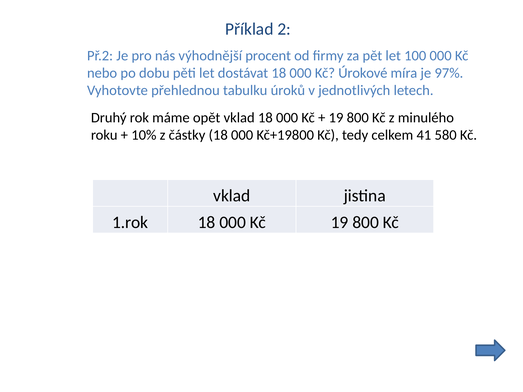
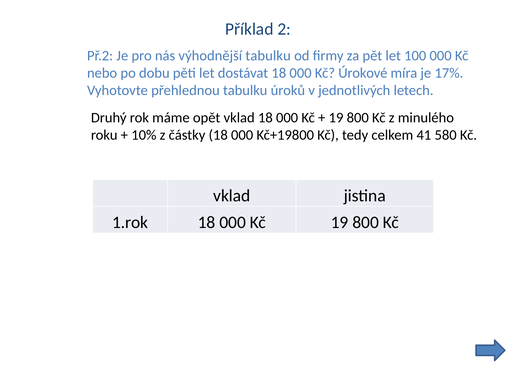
výhodnější procent: procent -> tabulku (268, 56)
97%: 97% -> 17% (449, 73)
